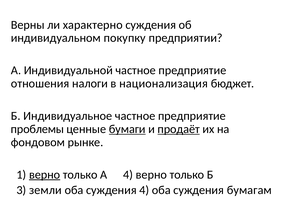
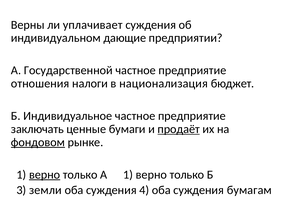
характерно: характерно -> уплачивает (93, 25)
покупку: покупку -> дающие (125, 38)
Индивидуальной: Индивидуальной -> Государственной (68, 70)
проблемы: проблемы -> заключать (37, 129)
бумаги underline: present -> none (127, 129)
фондовом underline: none -> present (38, 142)
А 4: 4 -> 1 (128, 175)
